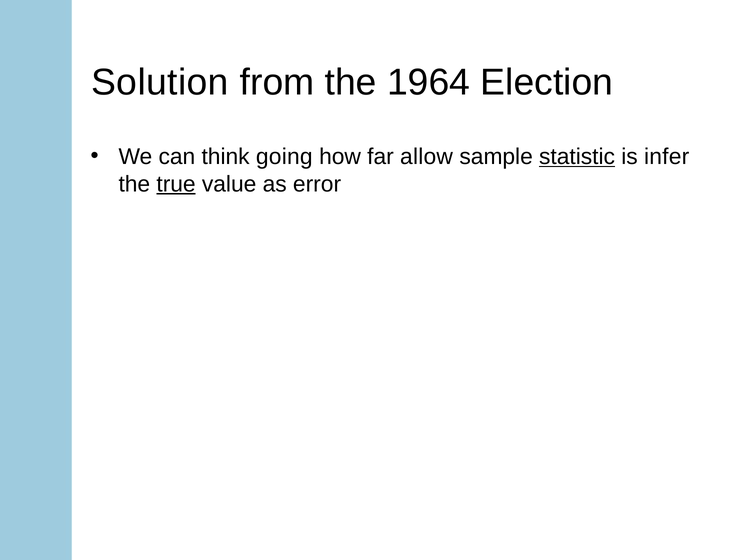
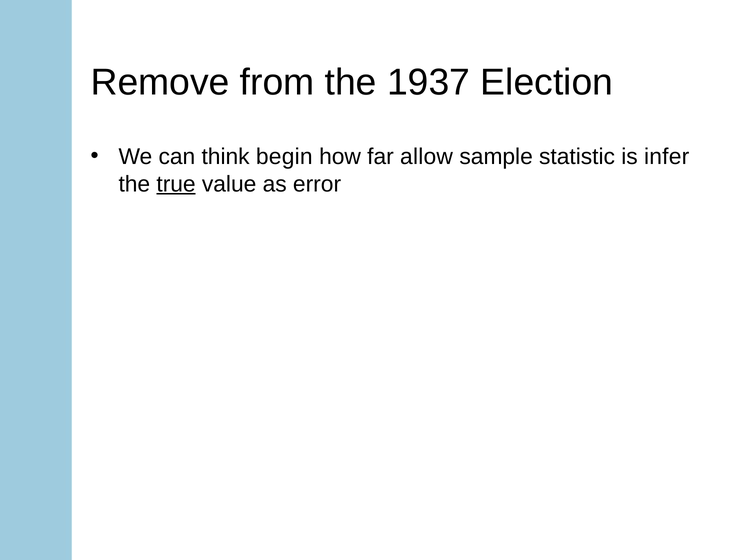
Solution: Solution -> Remove (160, 82)
1964: 1964 -> 1937 (429, 82)
going: going -> begin (284, 157)
statistic underline: present -> none (577, 157)
